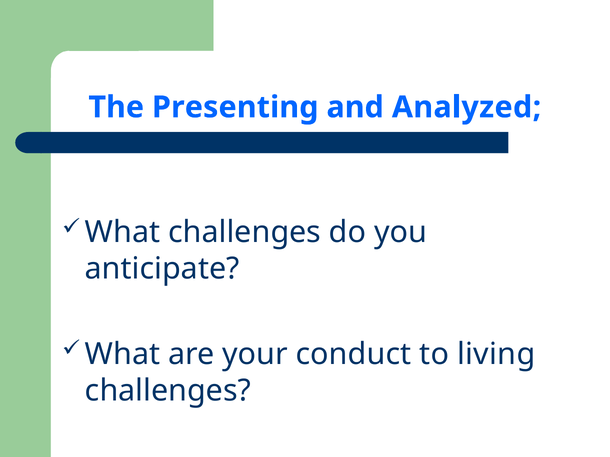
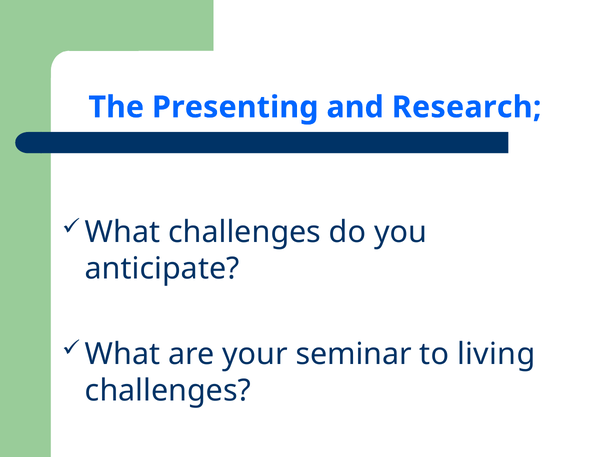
Analyzed: Analyzed -> Research (467, 107)
conduct: conduct -> seminar (354, 355)
